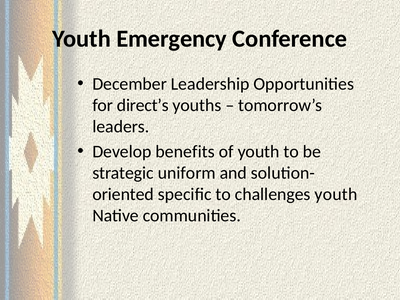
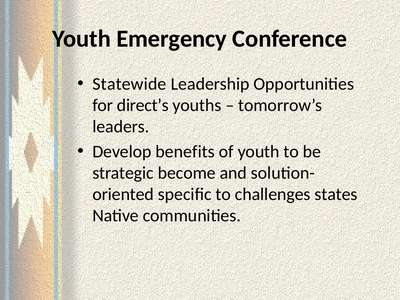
December: December -> Statewide (130, 84)
uniform: uniform -> become (187, 173)
challenges youth: youth -> states (336, 194)
